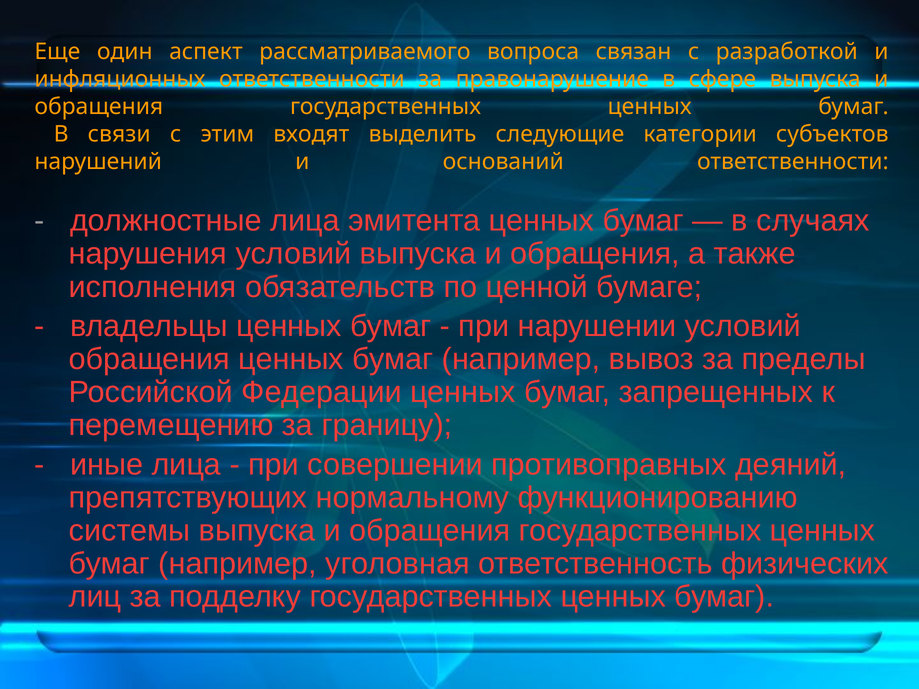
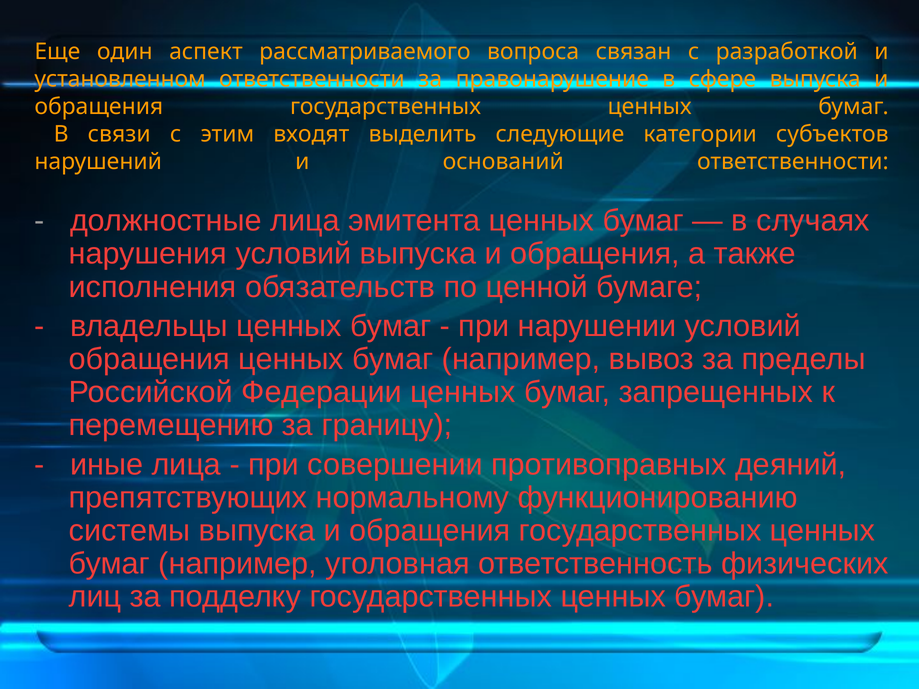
инфляционных: инфляционных -> установленном (120, 79)
